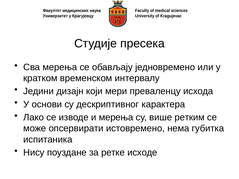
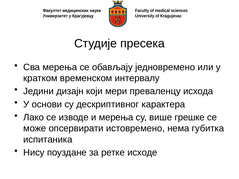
ретким: ретким -> грешке (190, 117)
